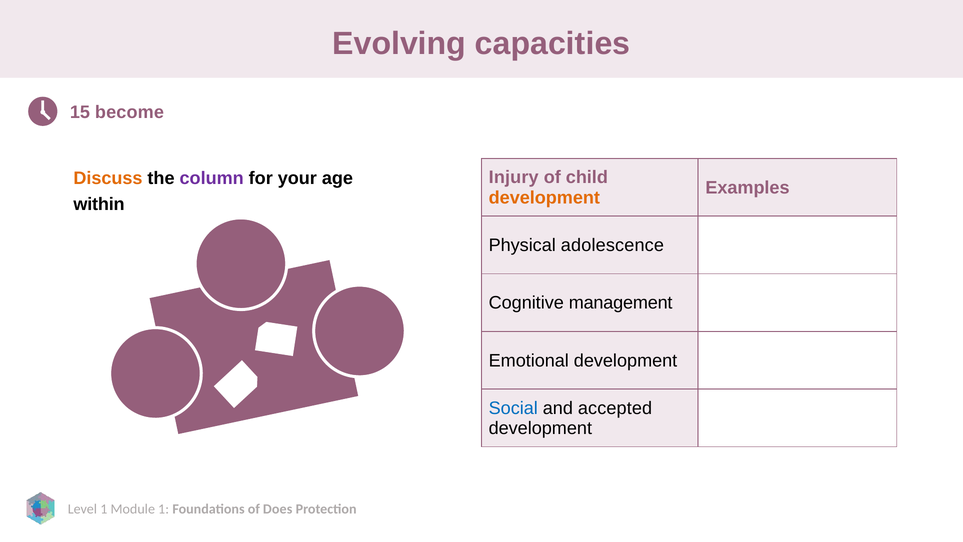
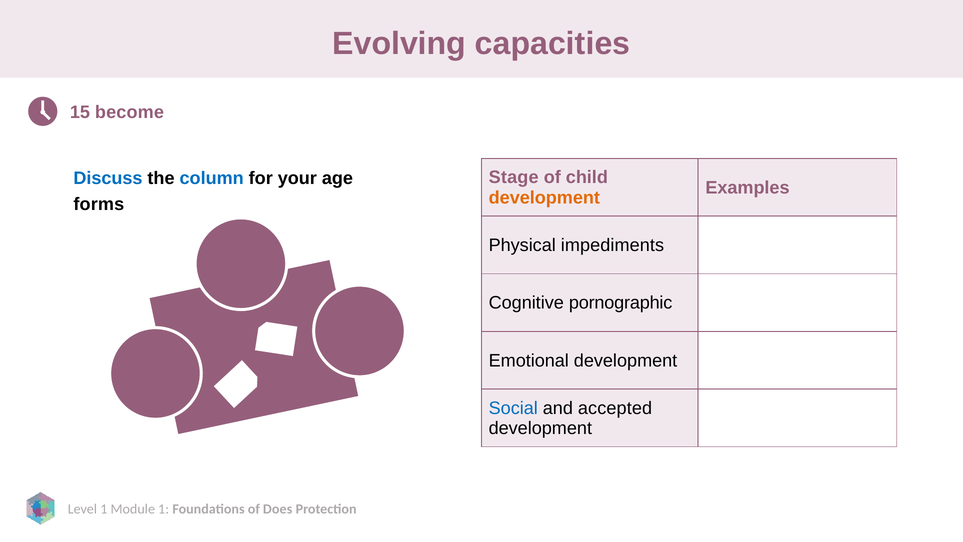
Injury: Injury -> Stage (514, 177)
Discuss colour: orange -> blue (108, 178)
column colour: purple -> blue (212, 178)
within: within -> forms (99, 204)
adolescence: adolescence -> impediments (612, 245)
management: management -> pornographic (621, 303)
